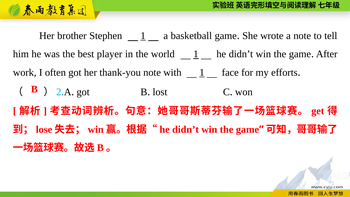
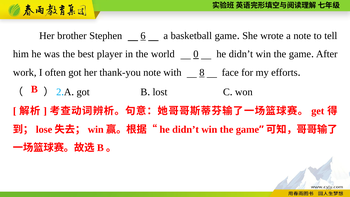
Stephen 1: 1 -> 6 (143, 36)
world 1: 1 -> 0 (196, 54)
with 1: 1 -> 8 (202, 72)
